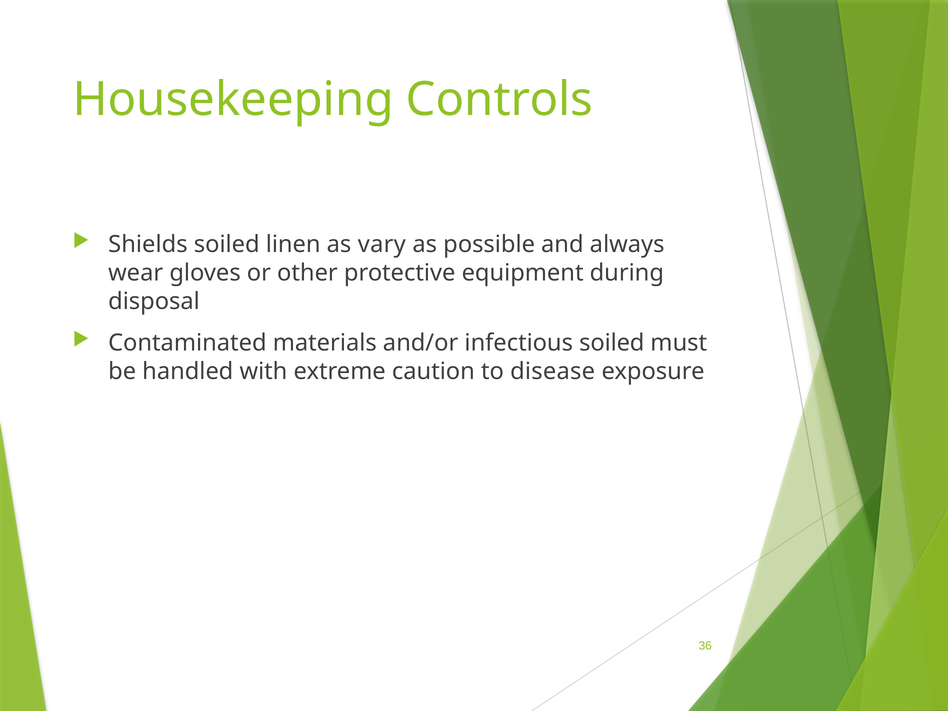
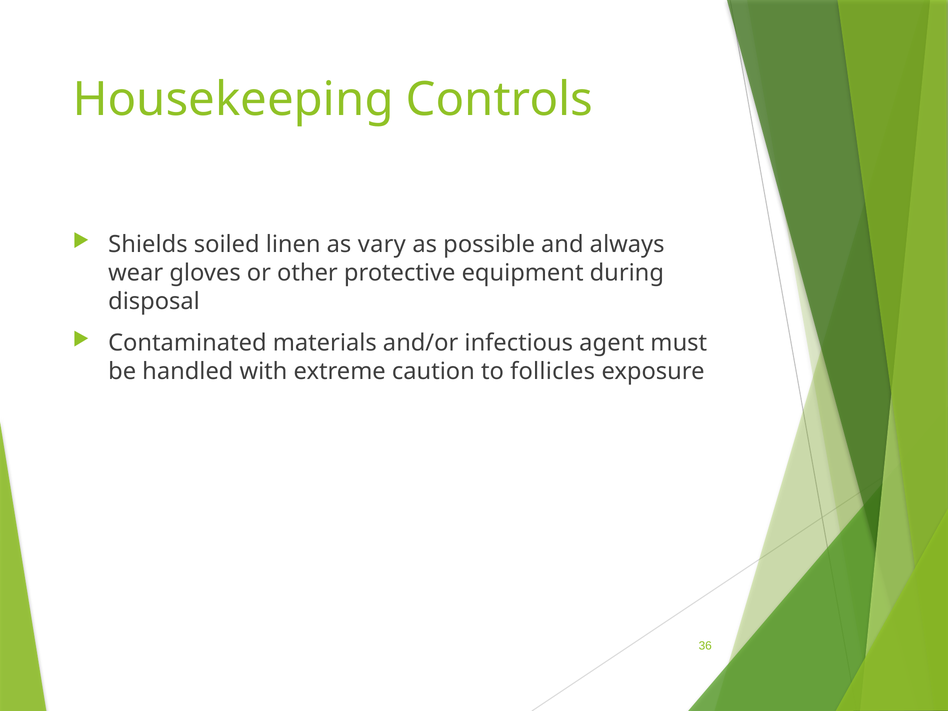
infectious soiled: soiled -> agent (612, 343)
disease: disease -> follicles (553, 372)
